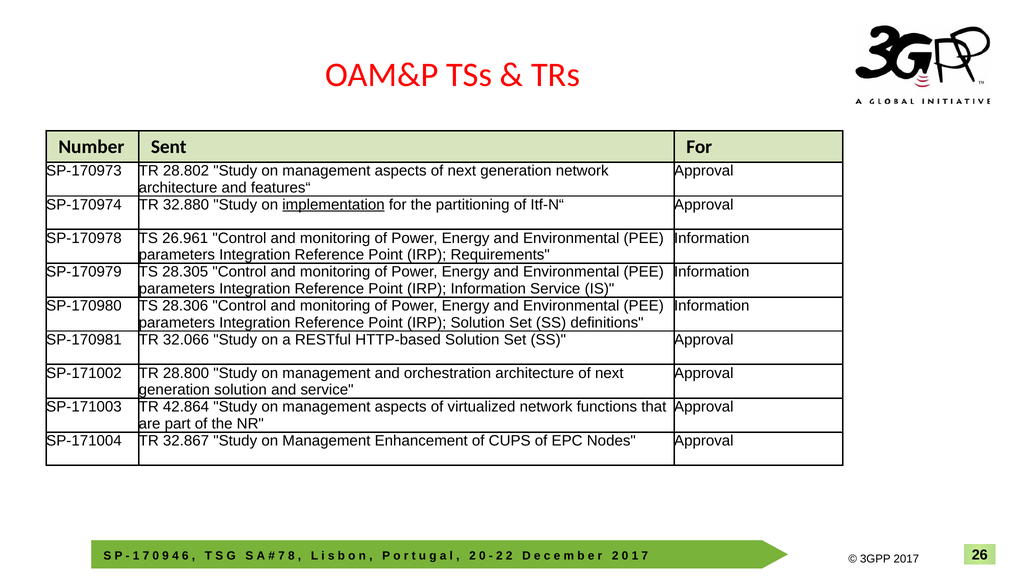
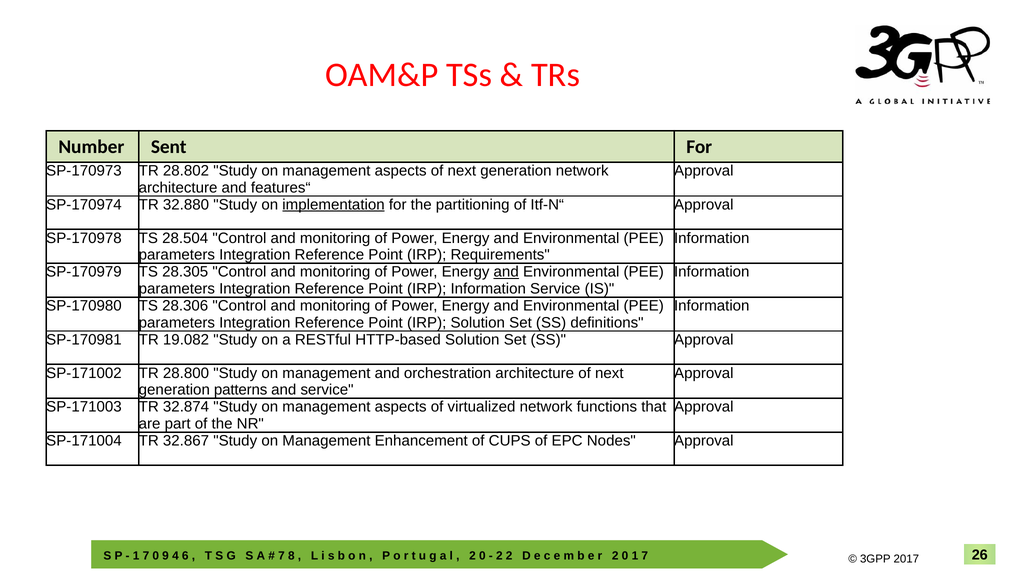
26.961: 26.961 -> 28.504 (185, 238)
and underline: none -> present (506, 272)
32.066: 32.066 -> 19.082 (186, 340)
generation solution: solution -> patterns (241, 390)
42.864: 42.864 -> 32.874 (186, 407)
